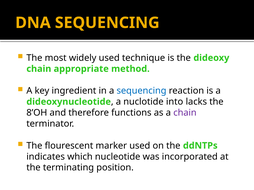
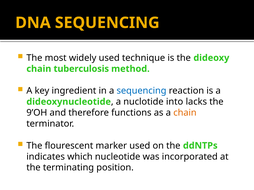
appropriate: appropriate -> tuberculosis (81, 69)
8’OH: 8’OH -> 9’OH (37, 113)
chain colour: purple -> orange (185, 113)
